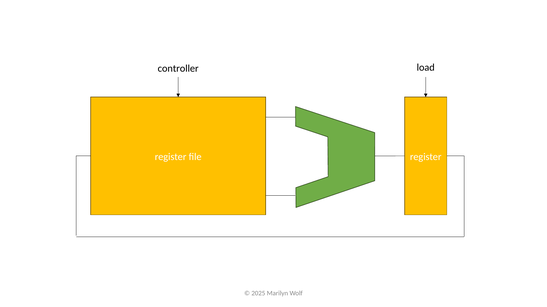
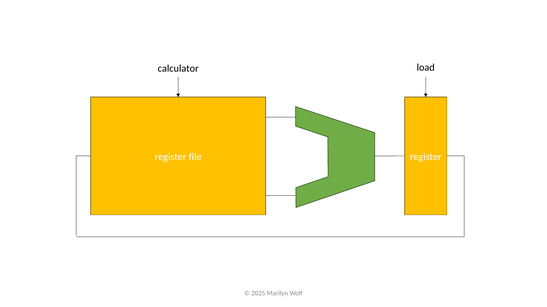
controller: controller -> calculator (178, 69)
